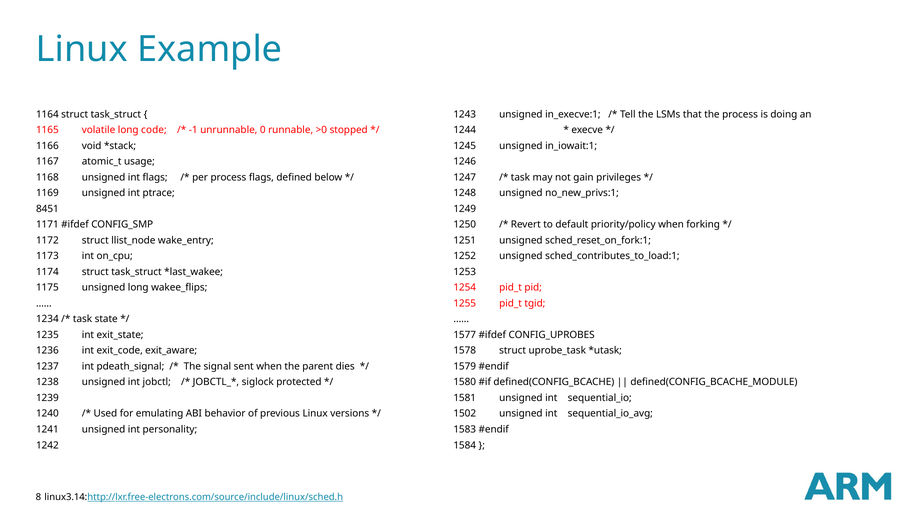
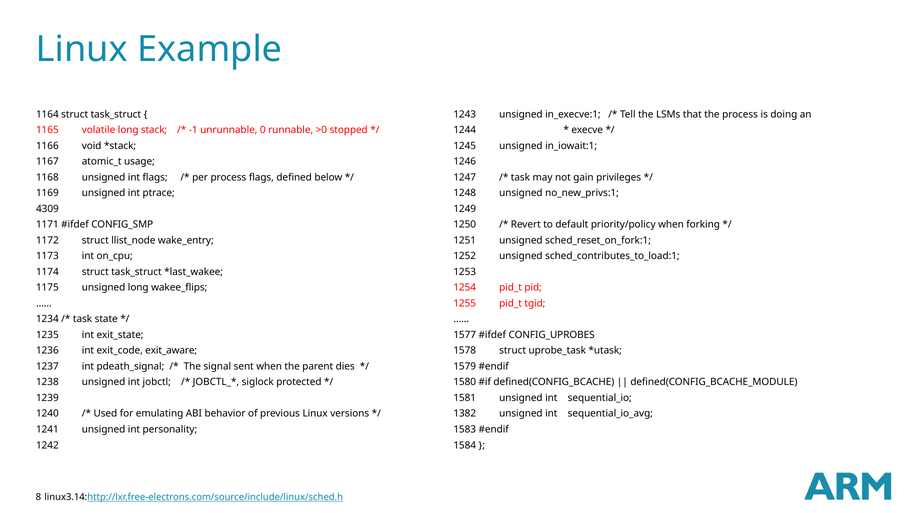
code: code -> stack (154, 130)
8451: 8451 -> 4309 (47, 209)
1502: 1502 -> 1382 (465, 414)
